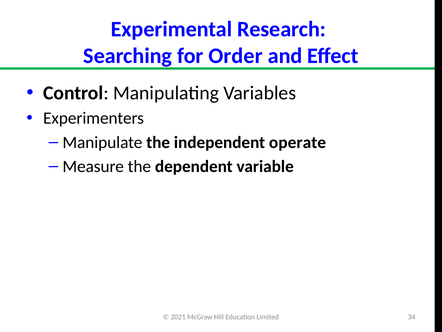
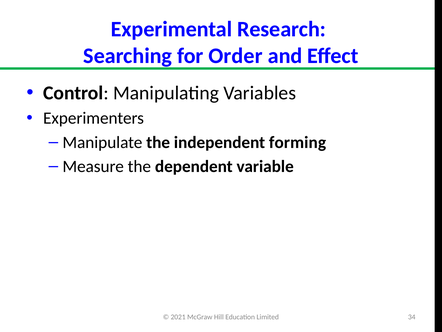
operate: operate -> forming (298, 142)
